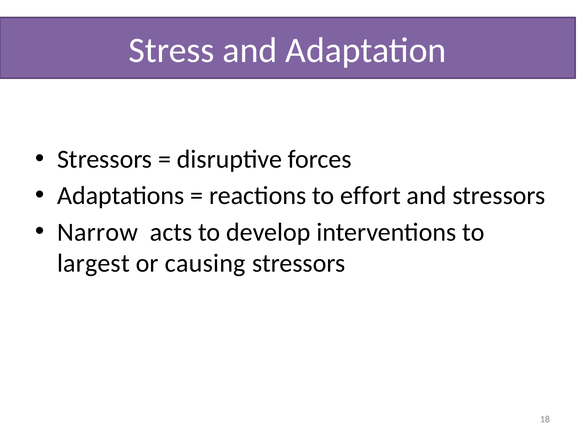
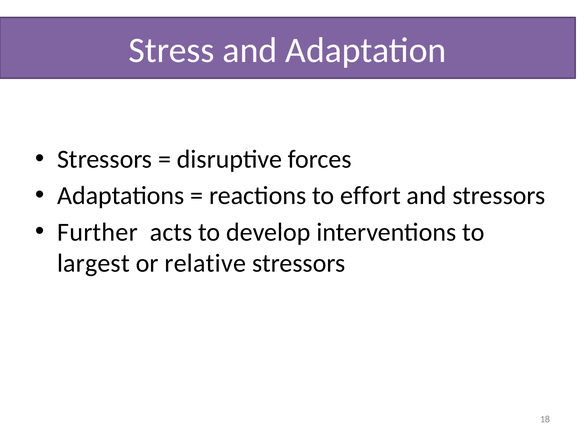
Narrow: Narrow -> Further (97, 232)
causing: causing -> relative (205, 263)
